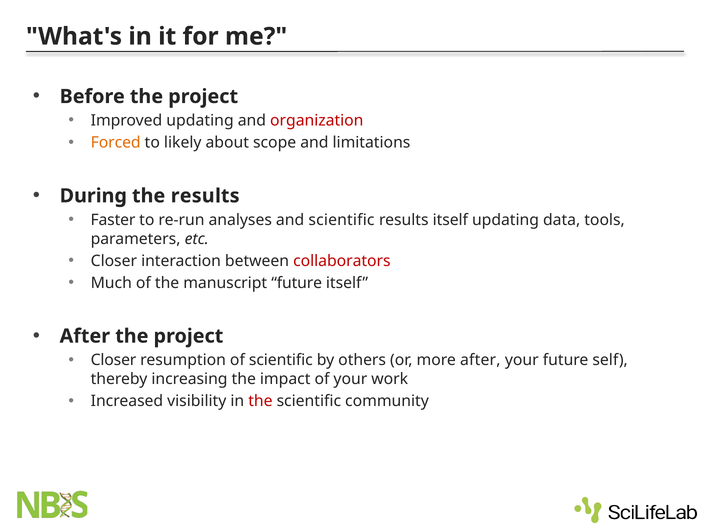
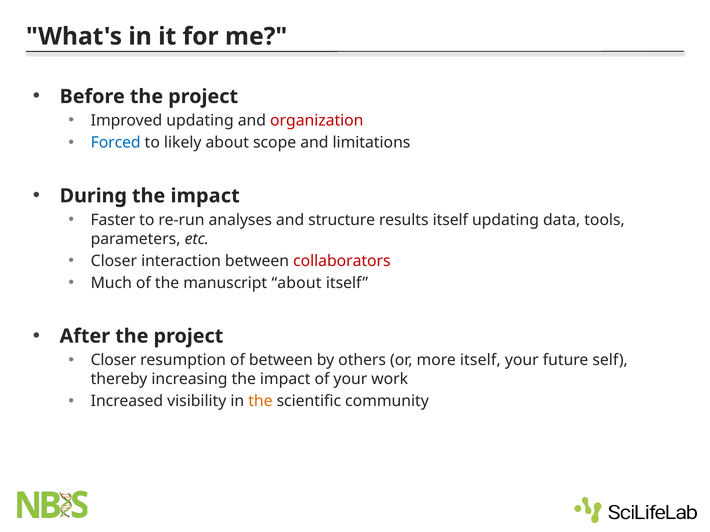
Forced colour: orange -> blue (116, 143)
During the results: results -> impact (205, 196)
and scientific: scientific -> structure (342, 220)
manuscript future: future -> about (297, 283)
of scientific: scientific -> between (281, 361)
more after: after -> itself (480, 361)
the colour: red -> orange (260, 402)
